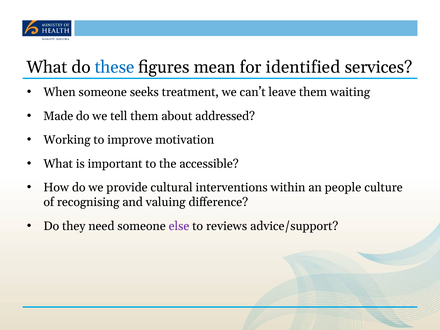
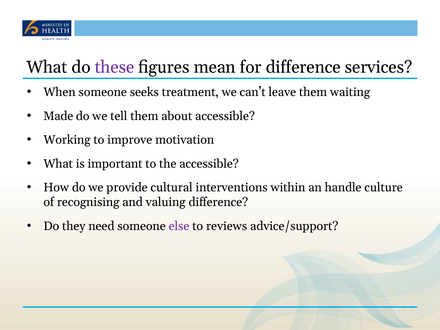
these colour: blue -> purple (115, 67)
for identified: identified -> difference (303, 67)
about addressed: addressed -> accessible (225, 116)
people: people -> handle (343, 188)
